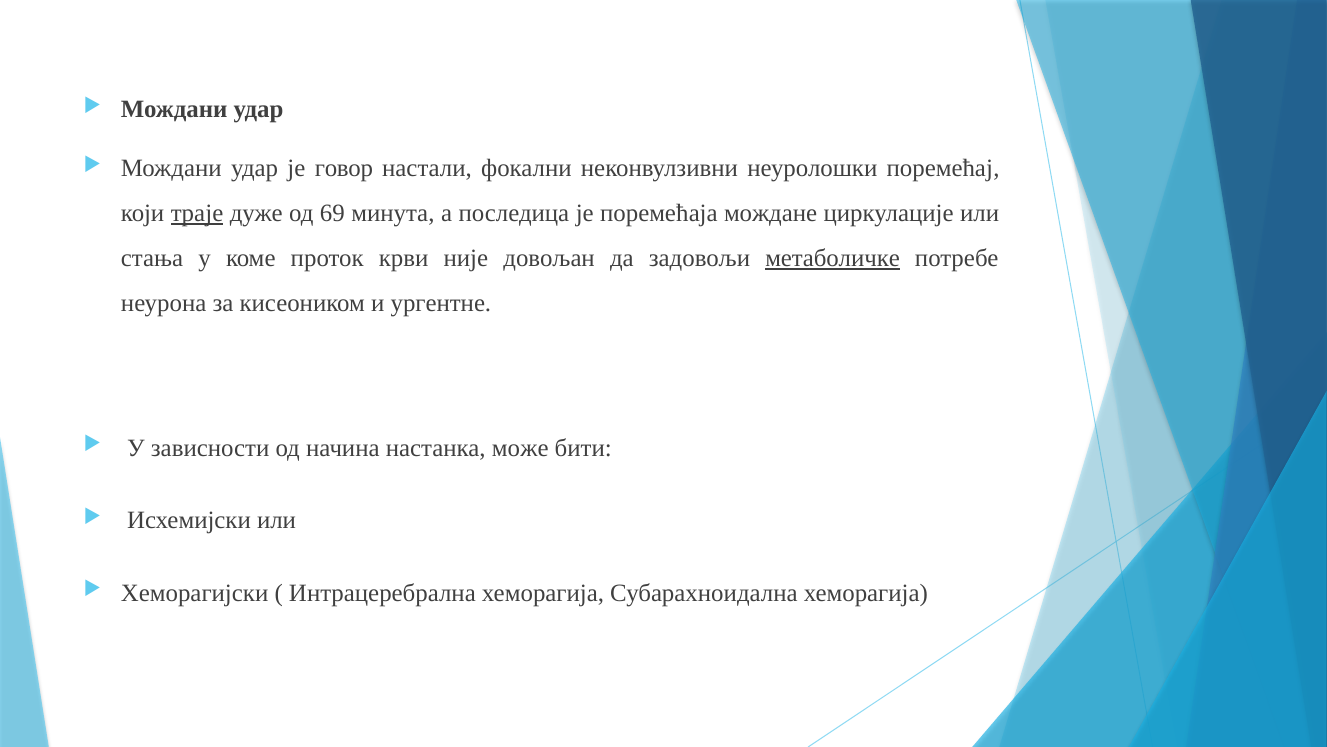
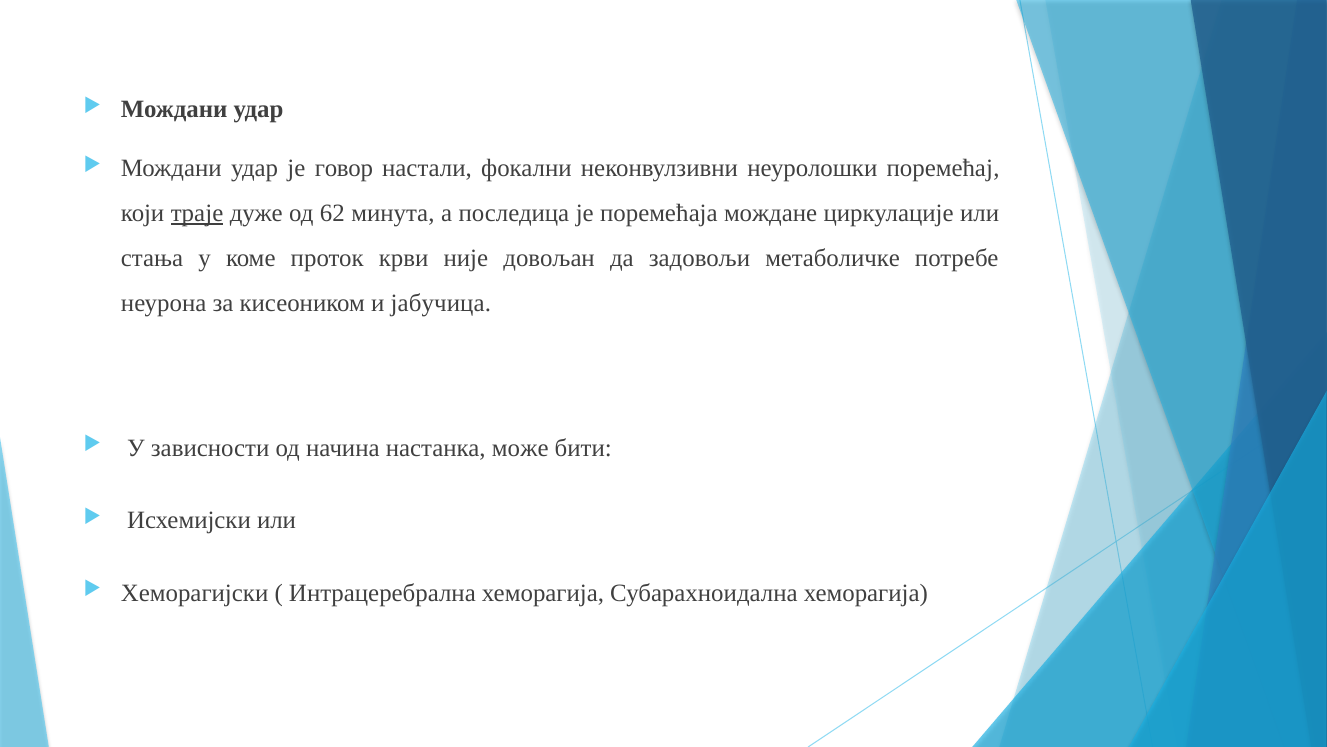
69: 69 -> 62 (332, 213)
метаболичке underline: present -> none (833, 258)
ургентне: ургентне -> јабучица (441, 303)
